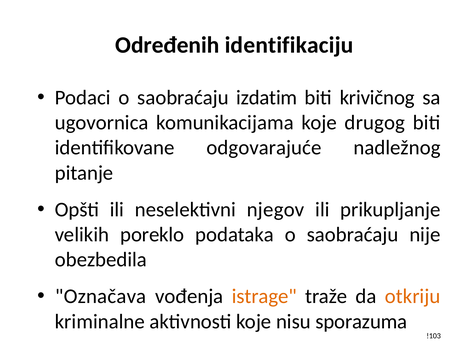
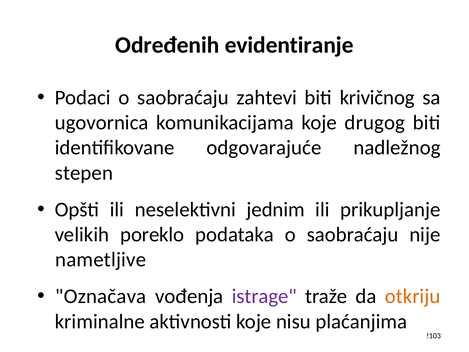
identifikaciju: identifikaciju -> evidentiranje (289, 45)
izdatim: izdatim -> zahtevi (267, 98)
pitanje: pitanje -> stepen (84, 173)
njegov: njegov -> jednim (276, 209)
obezbedila: obezbedila -> nametljive (101, 259)
istrage colour: orange -> purple (264, 296)
sporazuma: sporazuma -> plaćanjima (361, 321)
